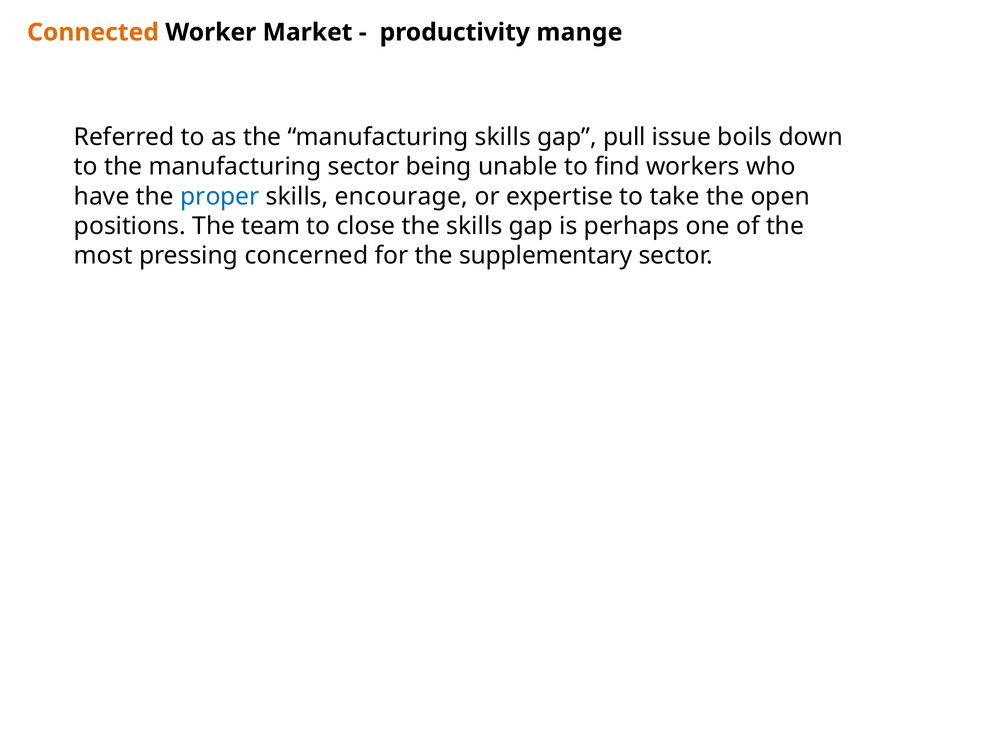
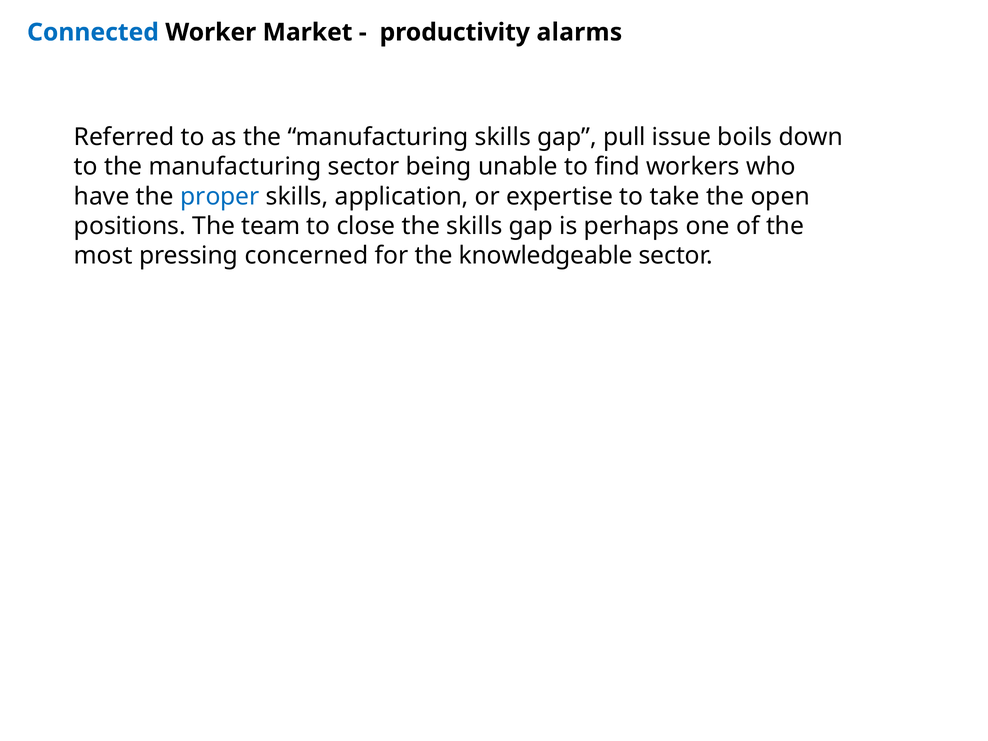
Connected colour: orange -> blue (93, 32)
mange: mange -> alarms (579, 32)
encourage: encourage -> application (402, 196)
supplementary: supplementary -> knowledgeable (546, 256)
